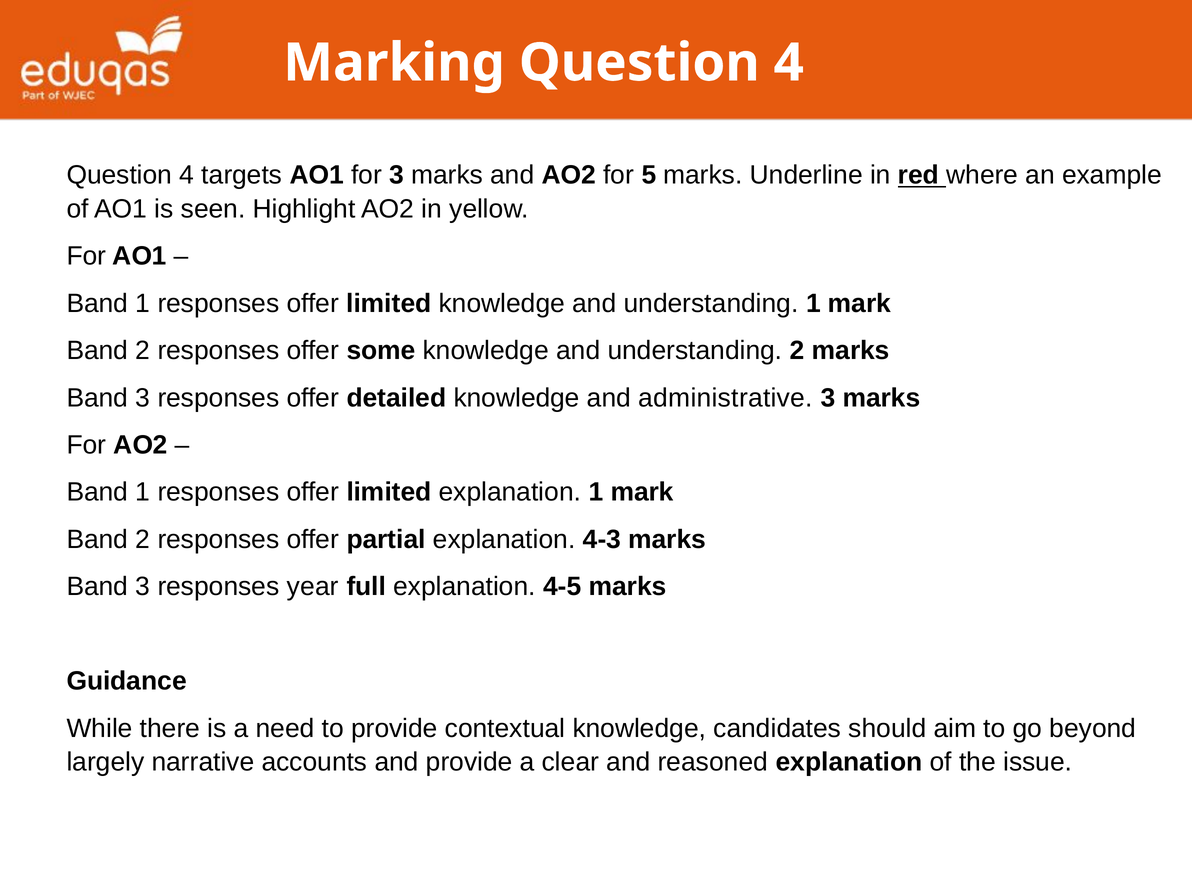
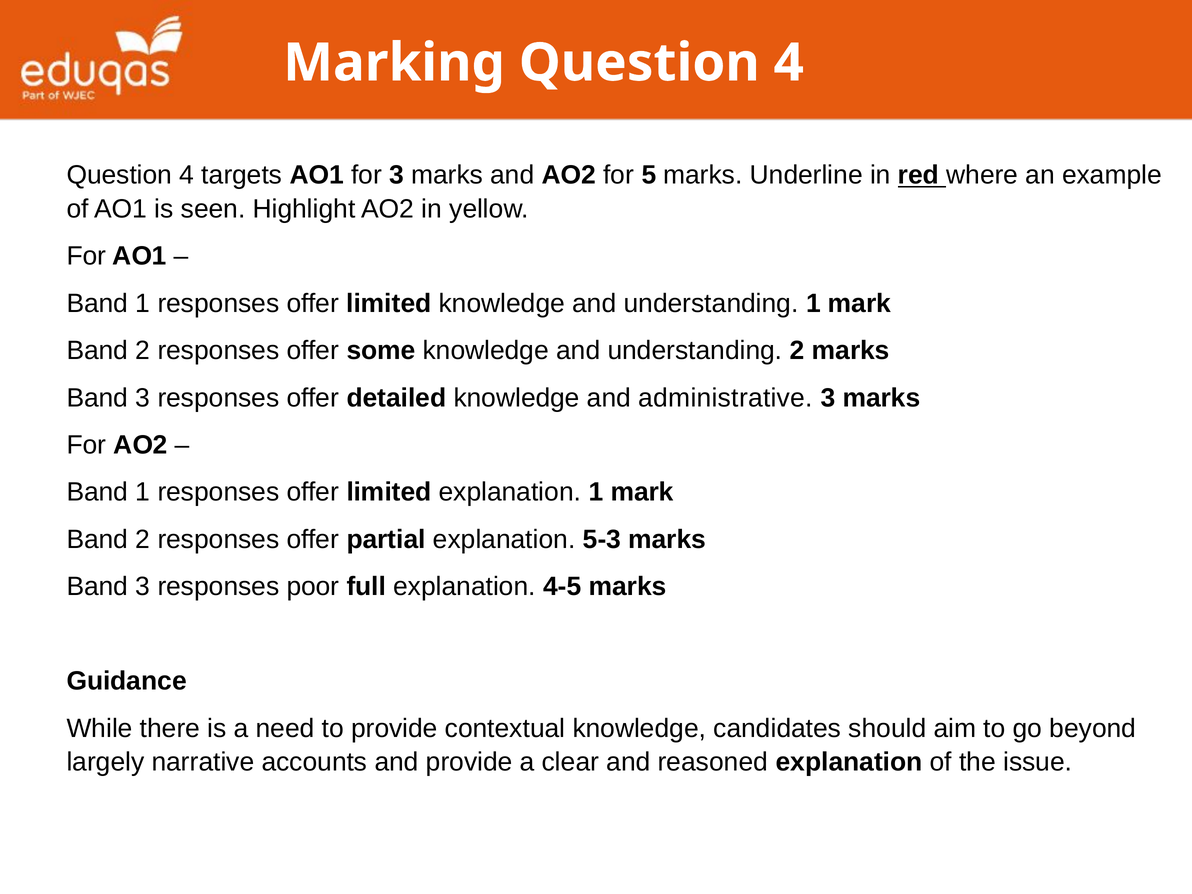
4-3: 4-3 -> 5-3 (602, 539)
year: year -> poor (313, 587)
